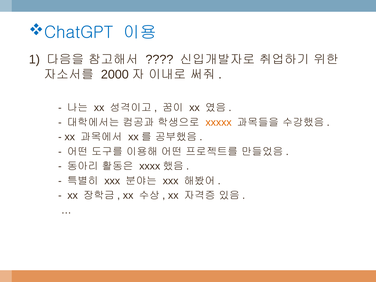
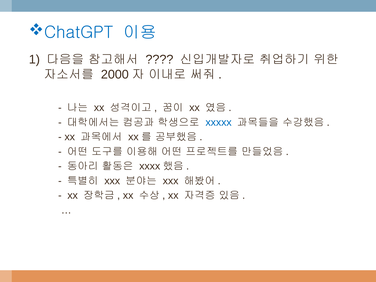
xxxxx colour: orange -> blue (219, 122)
